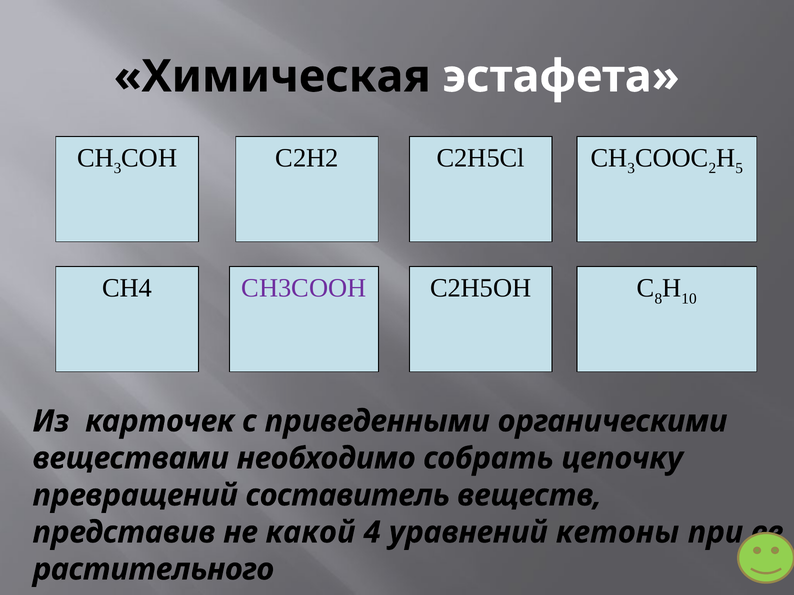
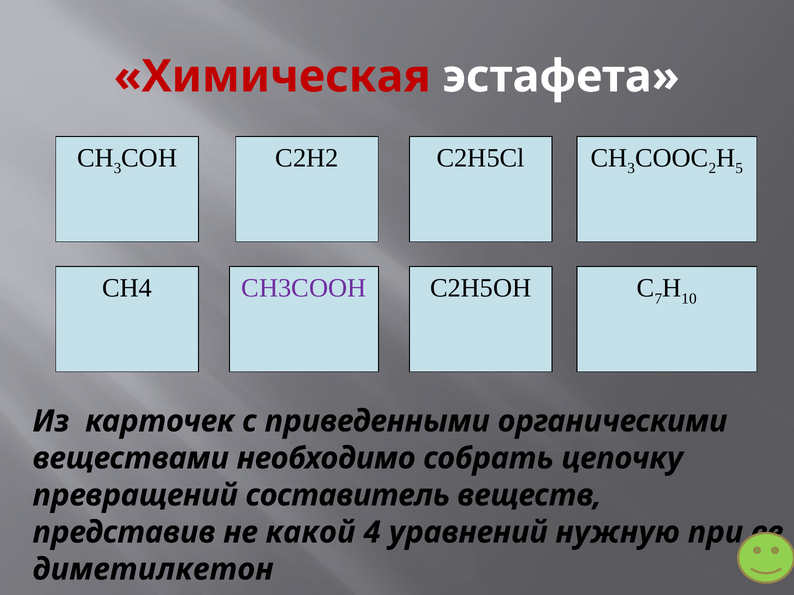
Химическая colour: black -> red (272, 77)
8: 8 -> 7 (658, 299)
кетоны: кетоны -> нужную (618, 533)
растительного: растительного -> диметилкетон (153, 570)
